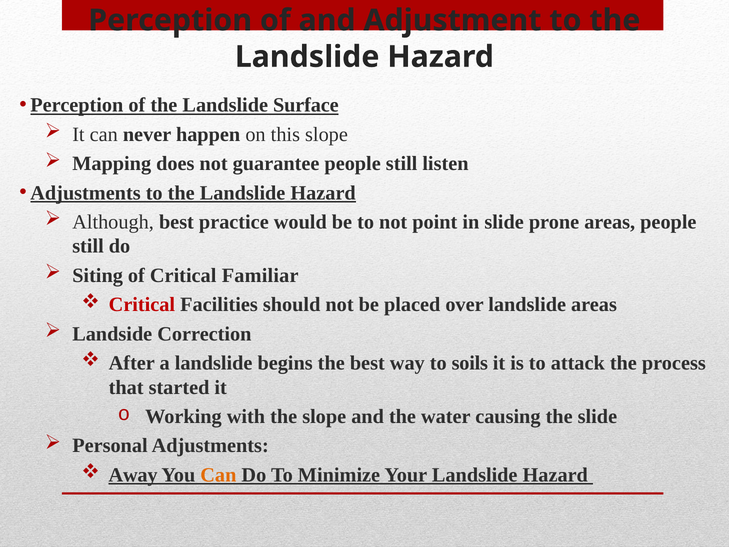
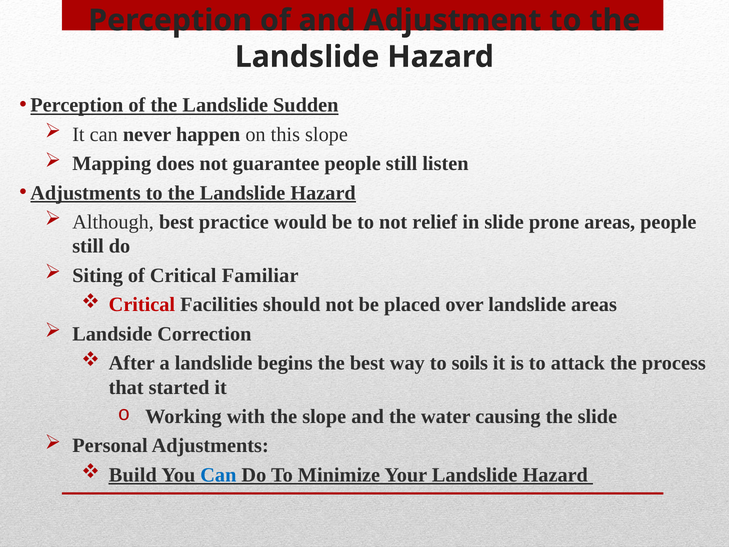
Surface: Surface -> Sudden (306, 105)
point: point -> relief (435, 222)
Away: Away -> Build (133, 475)
Can colour: orange -> blue (218, 475)
